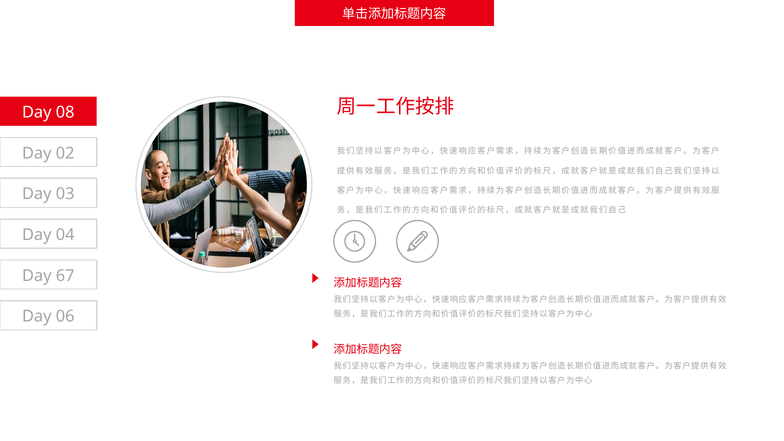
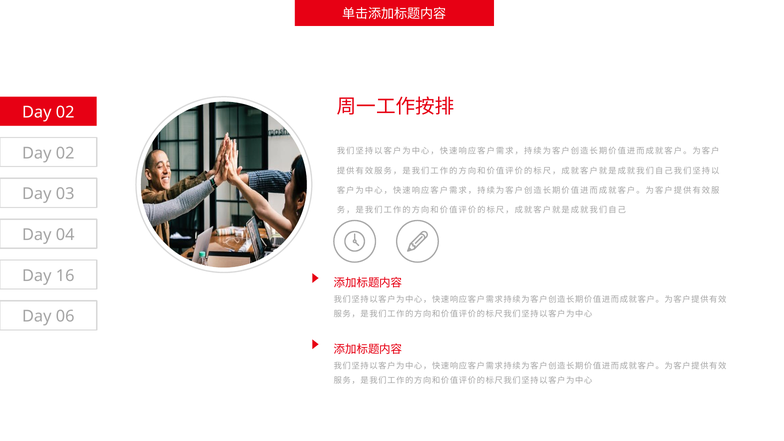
08: 08 -> 02 (65, 112)
67: 67 -> 16 (65, 276)
